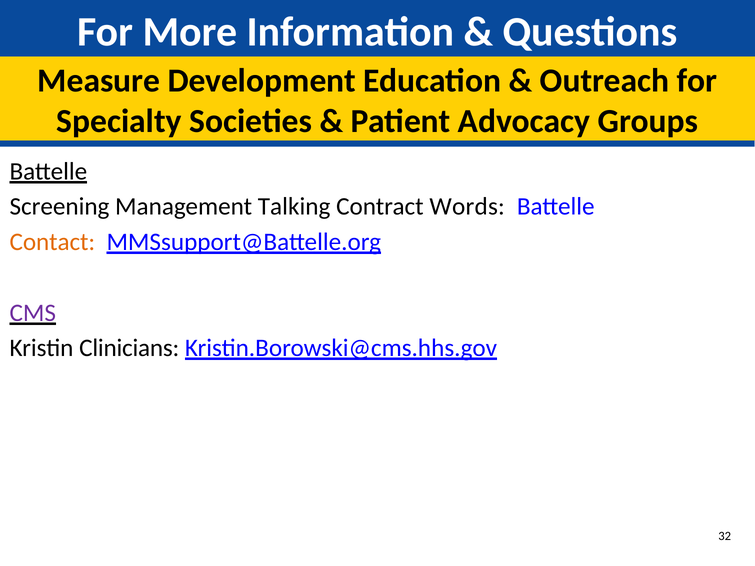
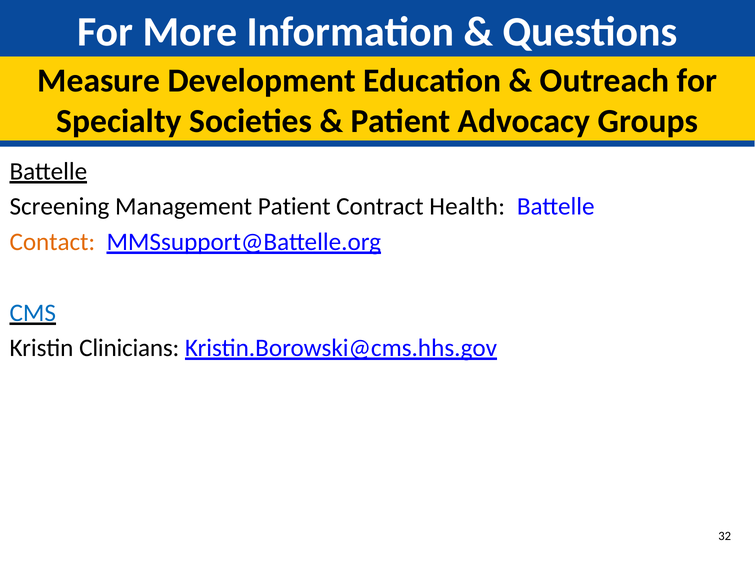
Management Talking: Talking -> Patient (294, 207)
Words: Words -> Health (467, 207)
CMS colour: purple -> blue (33, 313)
